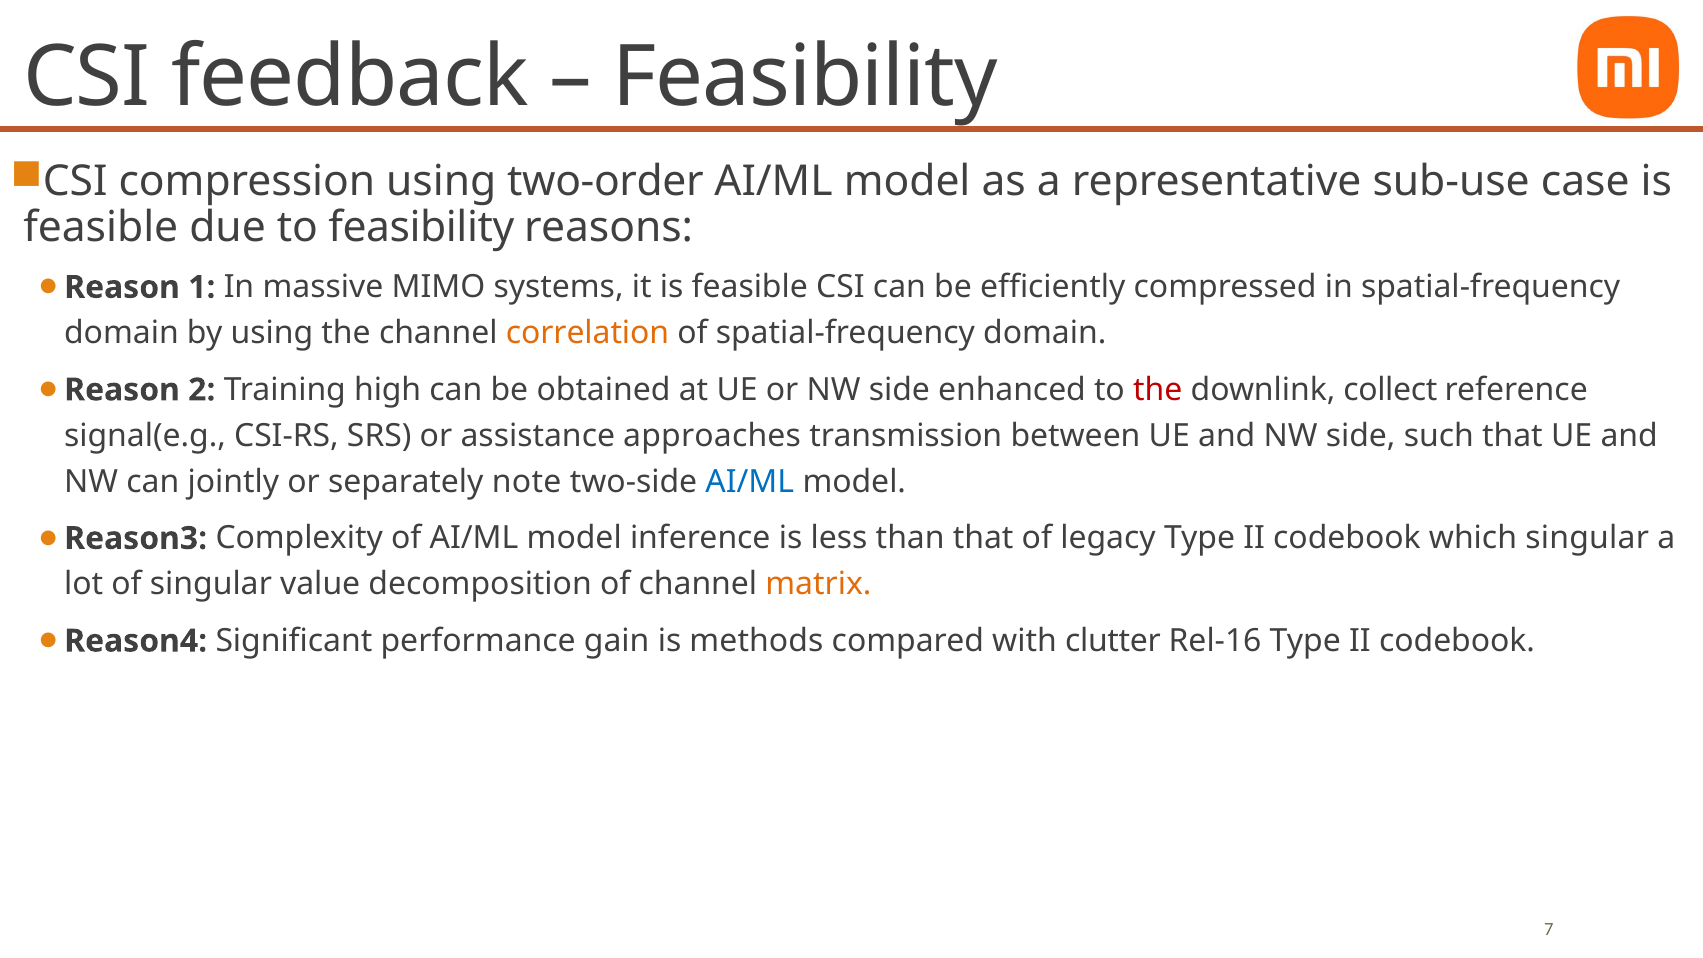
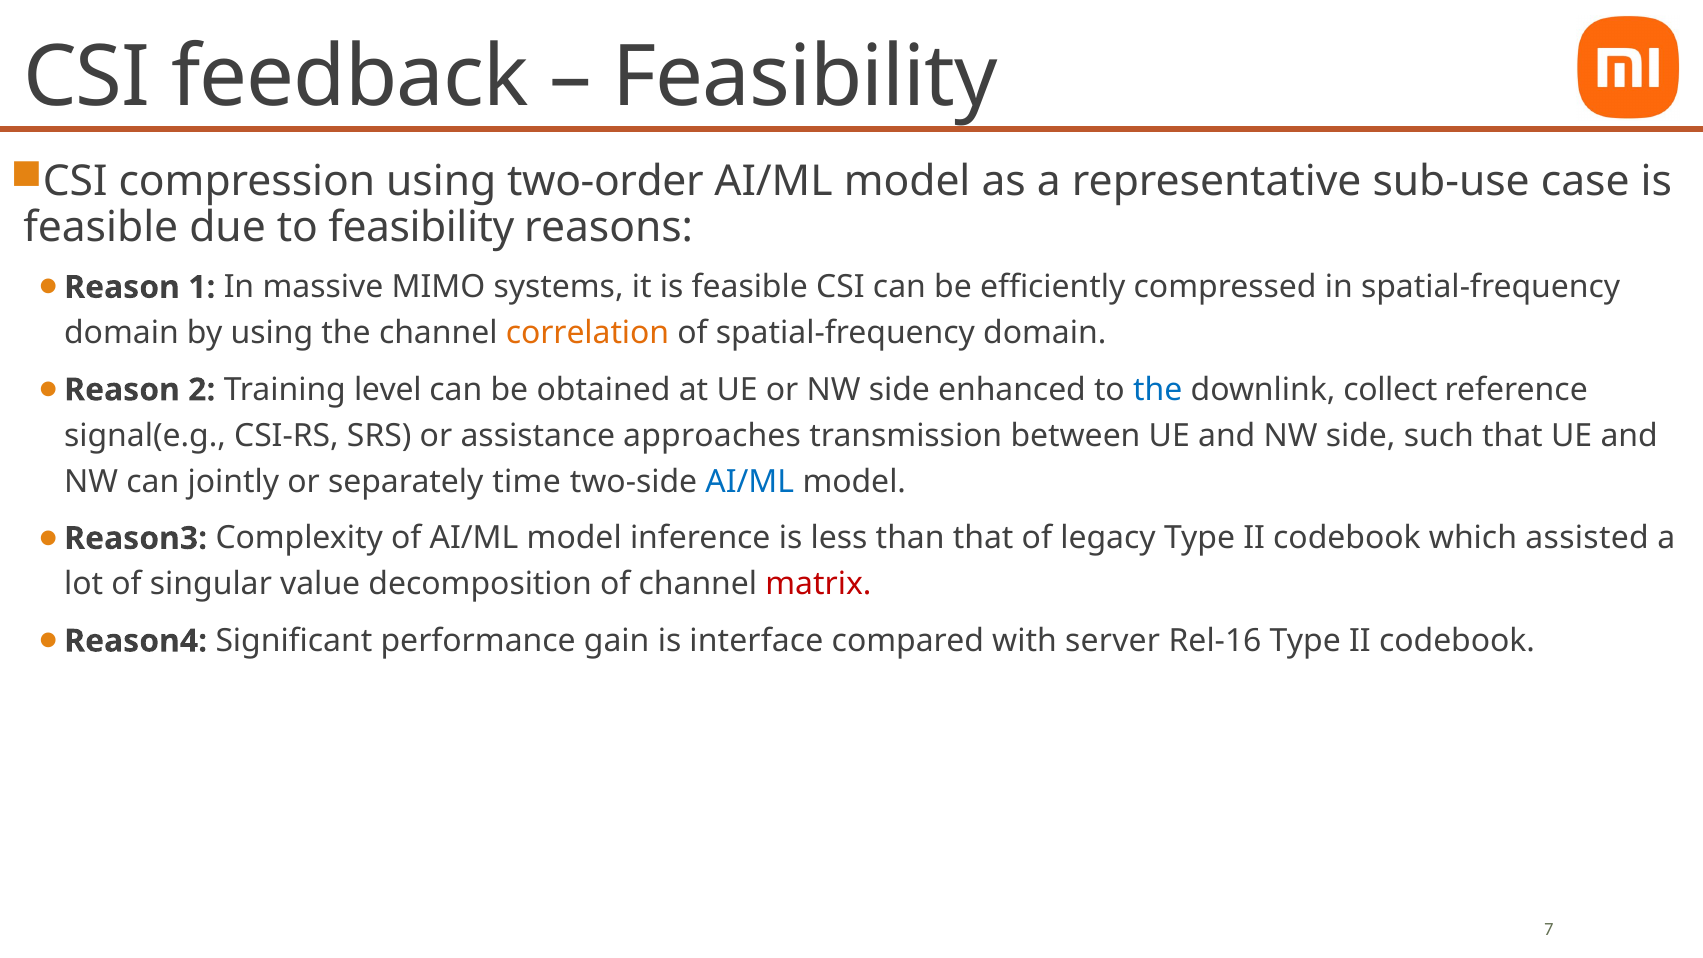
high: high -> level (388, 390)
the colour: red -> blue (1158, 390)
note: note -> time (527, 482)
which singular: singular -> assisted (1587, 538)
matrix colour: orange -> red (818, 584)
methods: methods -> interface (756, 641)
clutter: clutter -> server (1113, 641)
